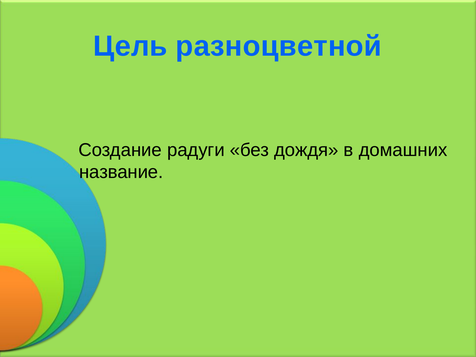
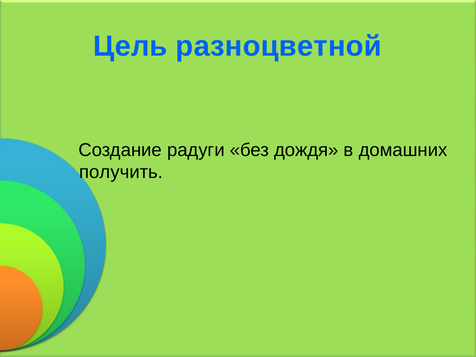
название: название -> получить (121, 172)
